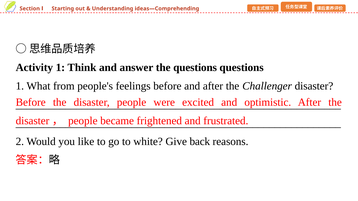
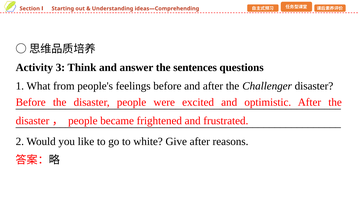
Activity 1: 1 -> 3 (60, 68)
the questions: questions -> sentences (195, 68)
Give back: back -> after (200, 142)
